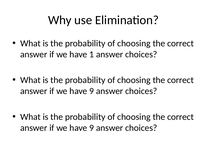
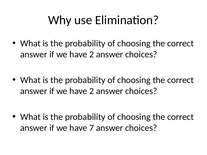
1: 1 -> 2 (92, 54)
9: 9 -> 2 (92, 91)
9: 9 -> 7 (92, 128)
